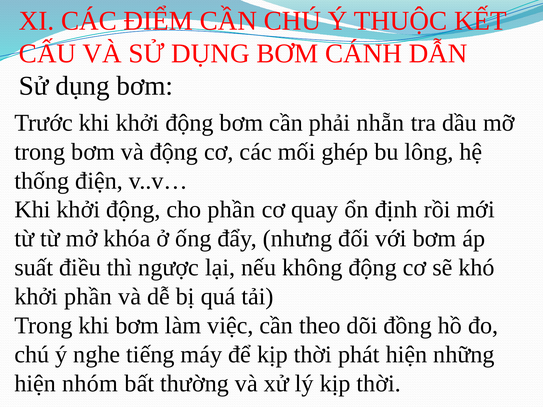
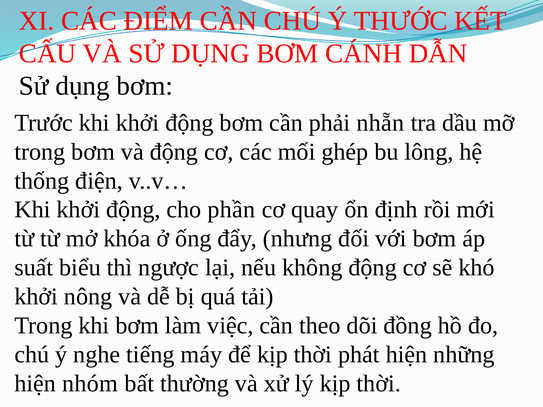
THUỘC: THUỘC -> THƯỚC (401, 21)
điều: điều -> biểu (80, 268)
khởi phần: phần -> nông (88, 297)
